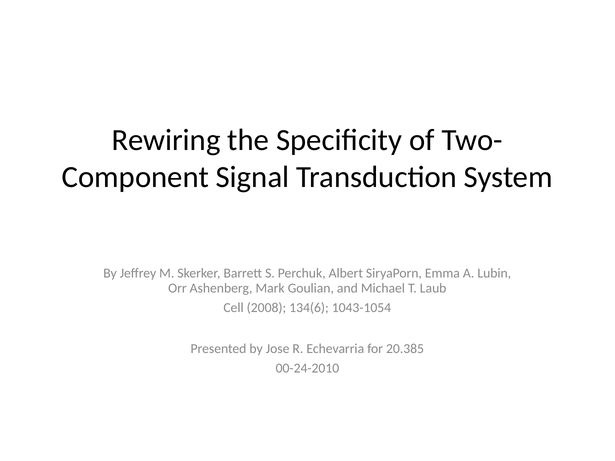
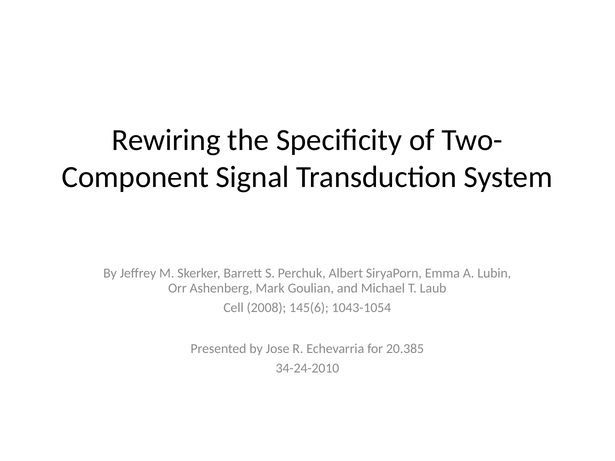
134(6: 134(6 -> 145(6 (309, 308)
00-24-2010: 00-24-2010 -> 34-24-2010 (307, 369)
